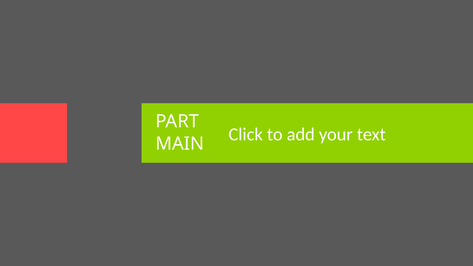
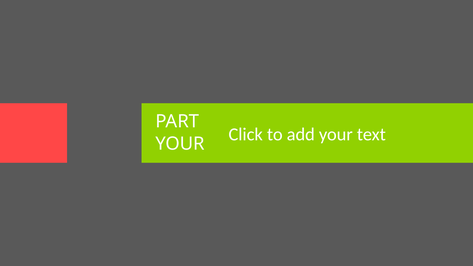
MAIN: MAIN -> YOUR (180, 144)
